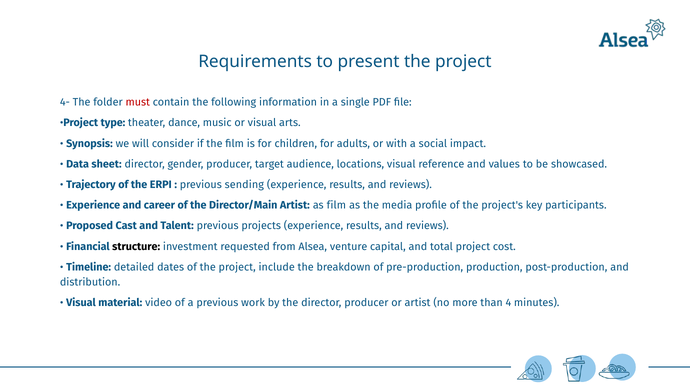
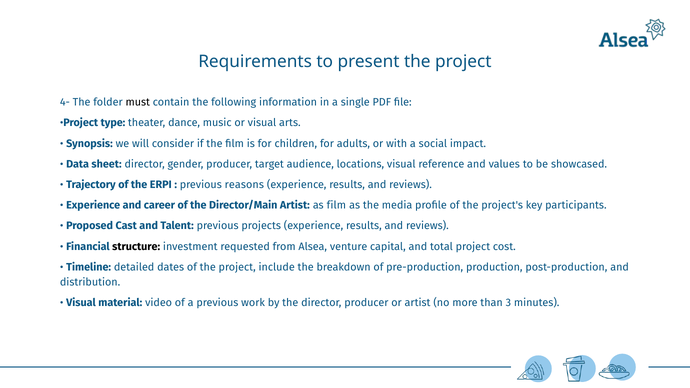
must colour: red -> black (138, 102)
sending: sending -> reasons (244, 185)
4: 4 -> 3 (508, 303)
